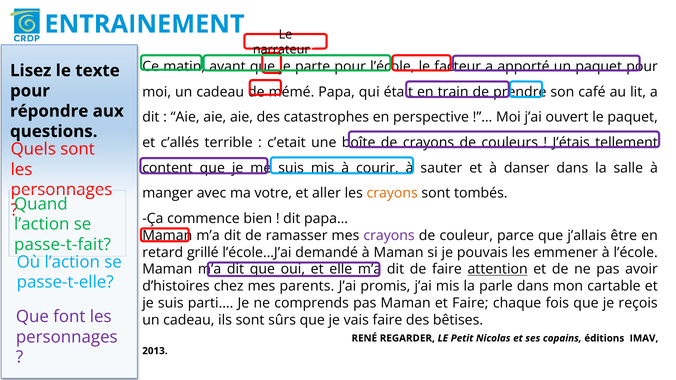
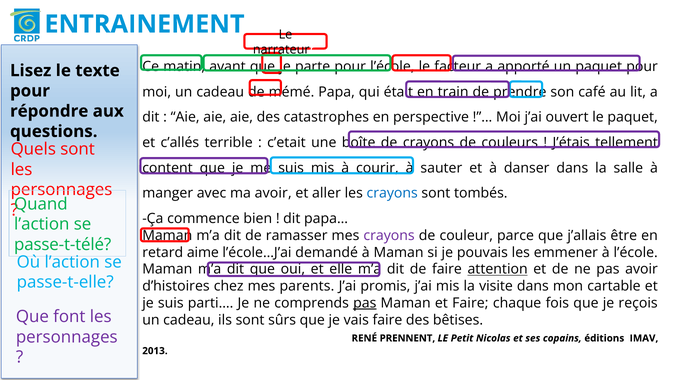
ma votre: votre -> avoir (273, 193)
crayons colour: orange -> blue (392, 193)
passe-t-fait: passe-t-fait -> passe-t-télé (63, 245)
grillé: grillé -> aime (203, 253)
parle: parle -> visite (496, 286)
pas underline: none -> present (365, 303)
REGARDER: REGARDER -> PRENNENT (407, 338)
